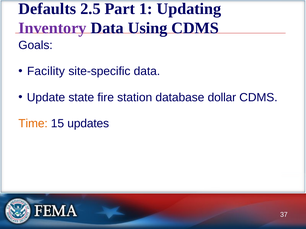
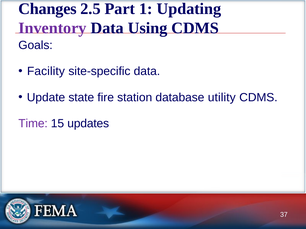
Defaults: Defaults -> Changes (47, 9)
dollar: dollar -> utility (222, 98)
Time colour: orange -> purple (33, 124)
